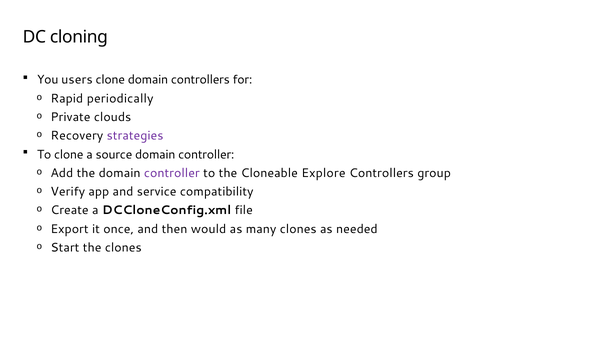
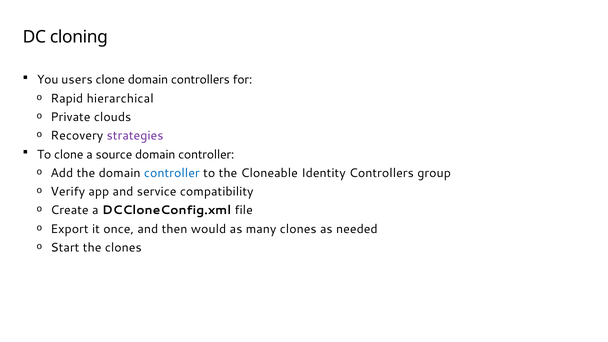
periodically: periodically -> hierarchical (120, 98)
controller colour: purple -> blue (172, 173)
Explore: Explore -> Identity (324, 173)
